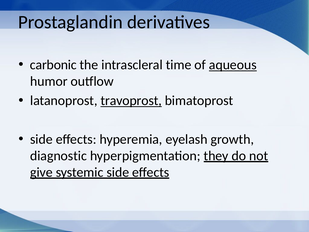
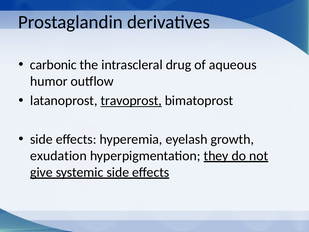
time: time -> drug (179, 65)
aqueous underline: present -> none (233, 65)
diagnostic: diagnostic -> exudation (58, 156)
